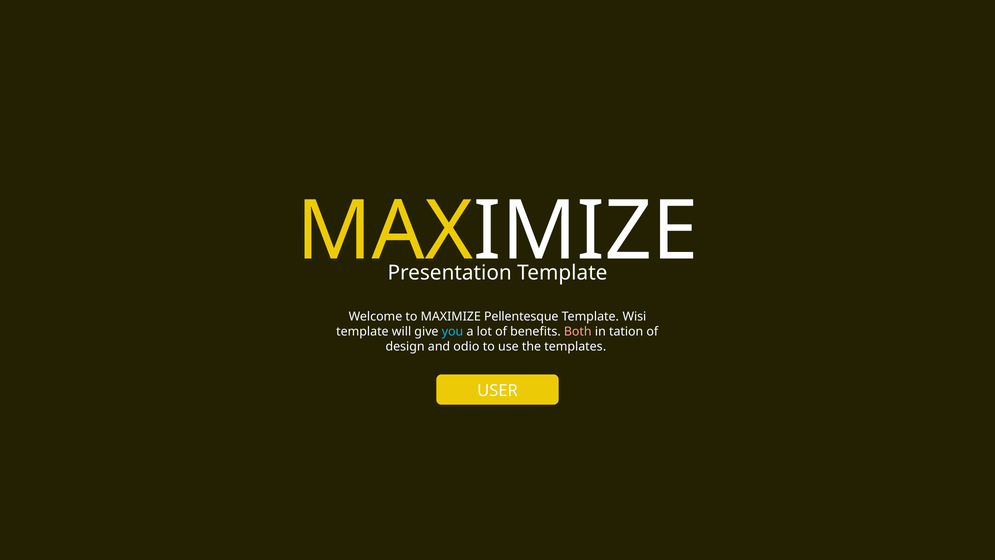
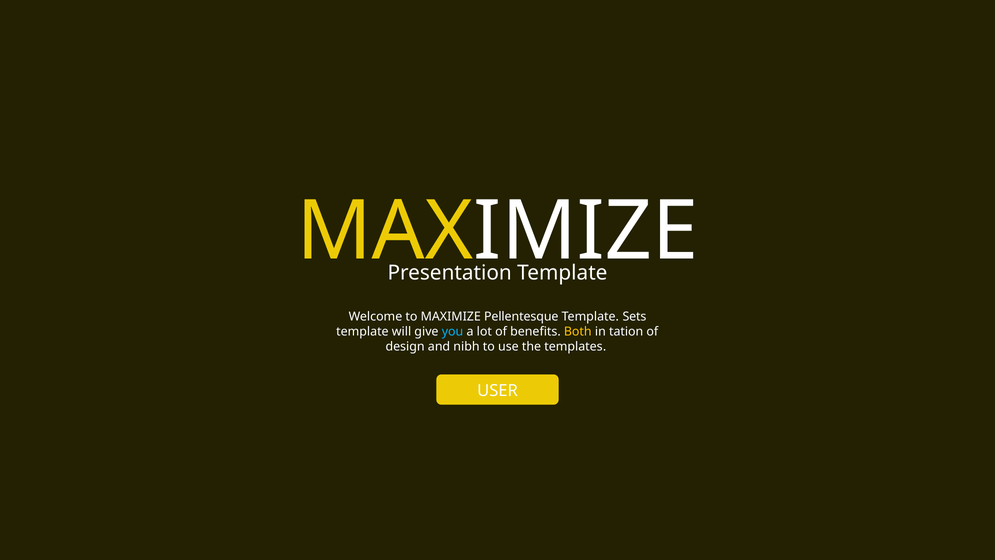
Wisi: Wisi -> Sets (634, 316)
Both colour: pink -> yellow (578, 331)
odio: odio -> nibh (466, 346)
